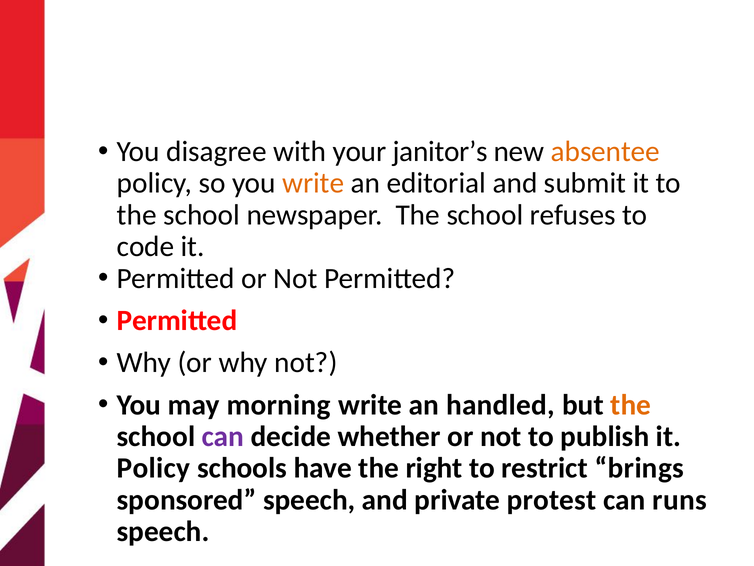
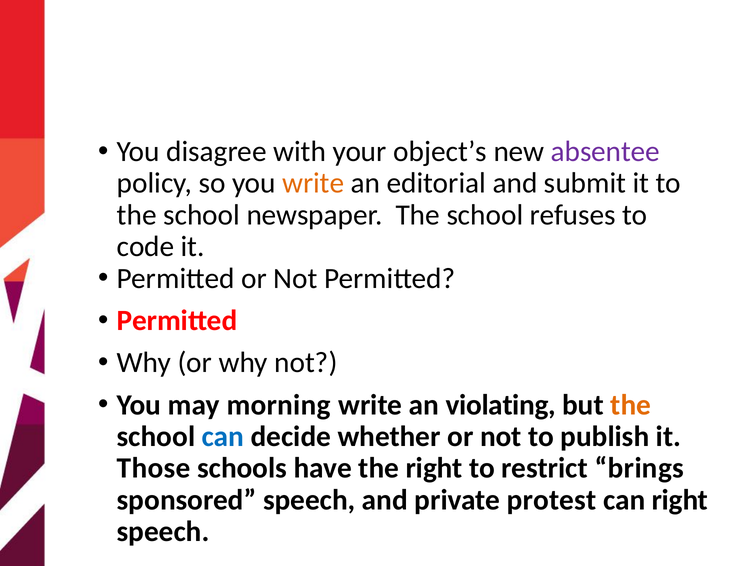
janitor’s: janitor’s -> object’s (440, 151)
absentee colour: orange -> purple (605, 151)
handled: handled -> violating (501, 405)
can colour: purple -> blue (223, 436)
Policy: Policy -> Those (154, 468)
can runs: runs -> right (680, 500)
